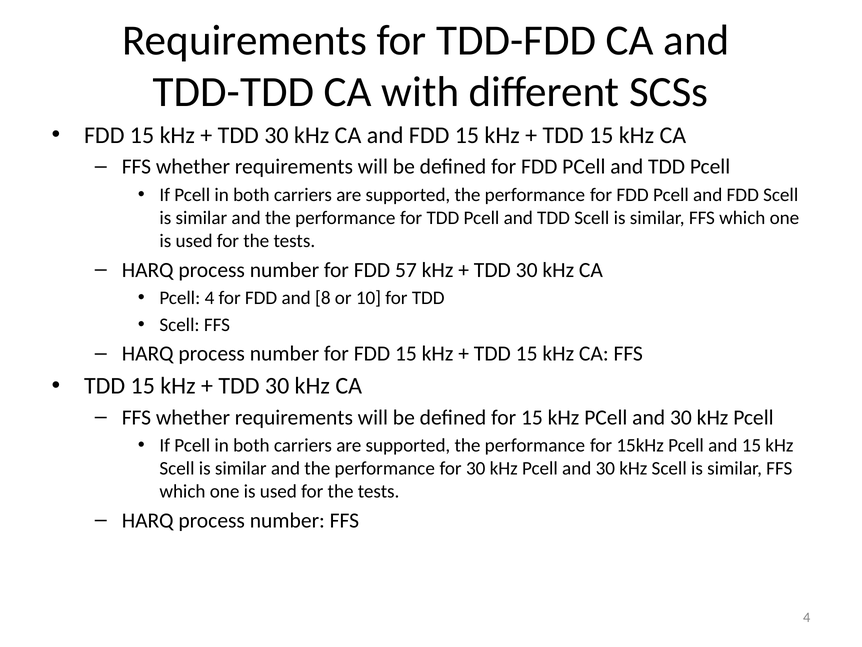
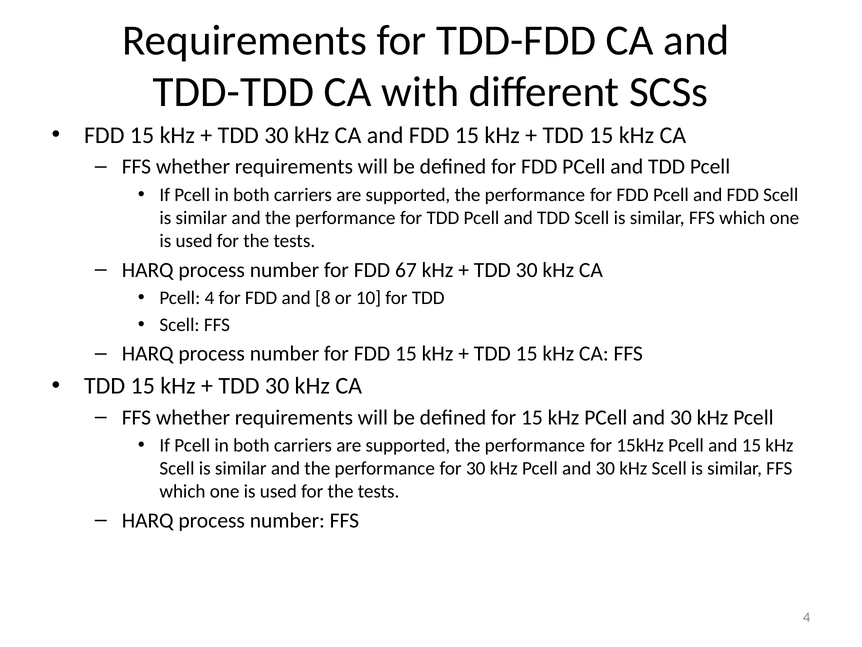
57: 57 -> 67 (406, 270)
